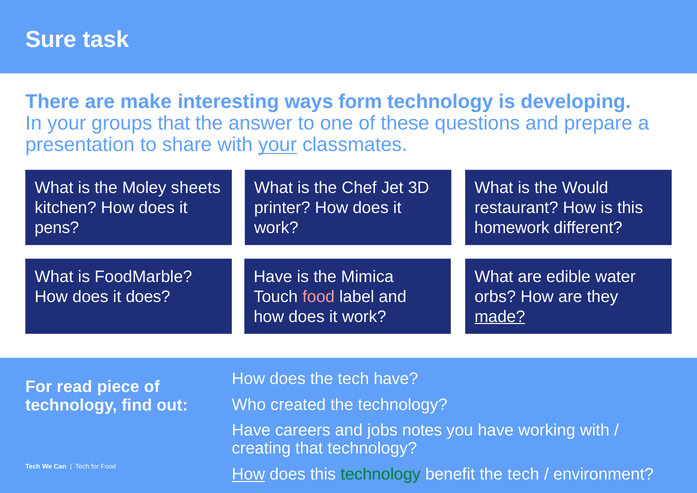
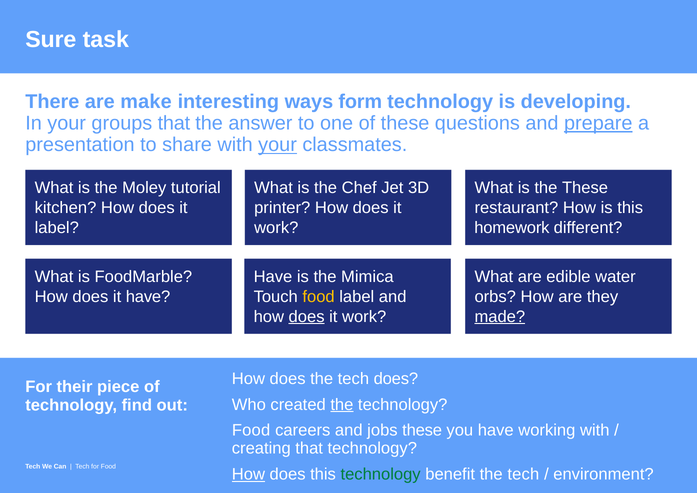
prepare underline: none -> present (598, 123)
sheets: sheets -> tutorial (196, 188)
the Would: Would -> These (585, 188)
pens: pens -> label (57, 228)
it does: does -> have (148, 297)
food colour: pink -> yellow (319, 297)
does underline: none -> present (307, 316)
tech have: have -> does (396, 379)
read: read -> their (75, 387)
the underline: none -> present (342, 404)
Have: Have -> Food (251, 430)
jobs notes: notes -> these (422, 430)
